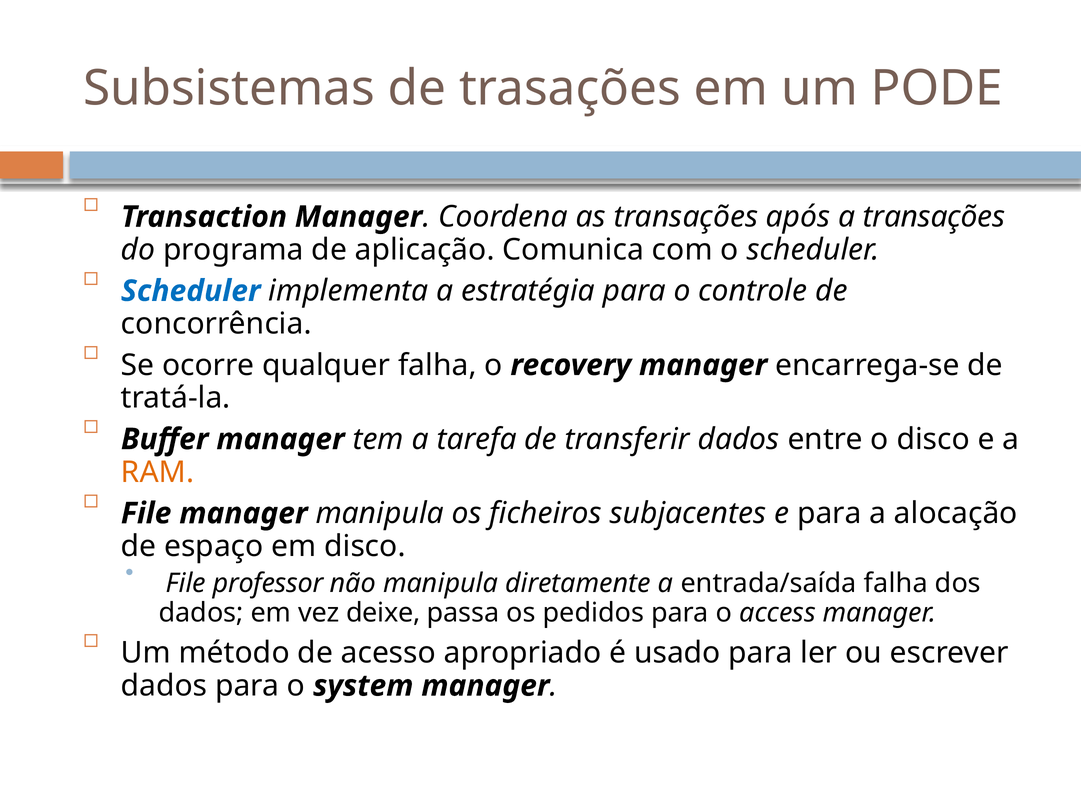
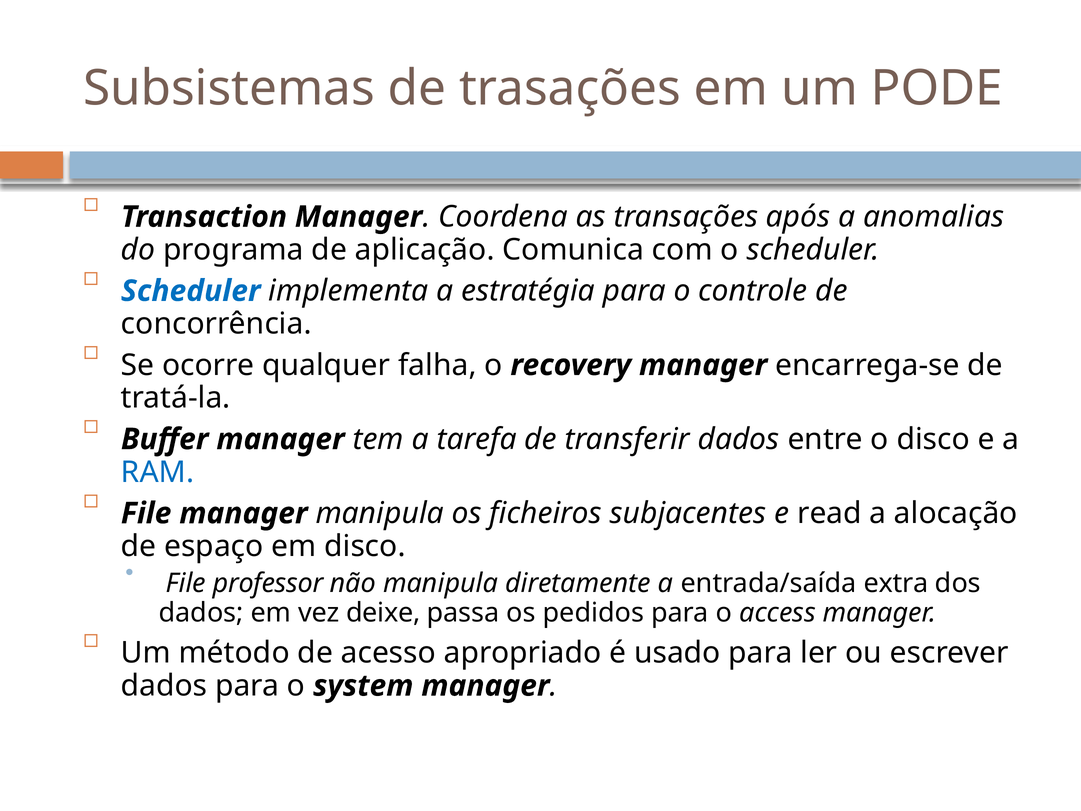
a transações: transações -> anomalias (934, 217)
RAM colour: orange -> blue (158, 472)
e para: para -> read (829, 513)
entrada/saída falha: falha -> extra (896, 583)
